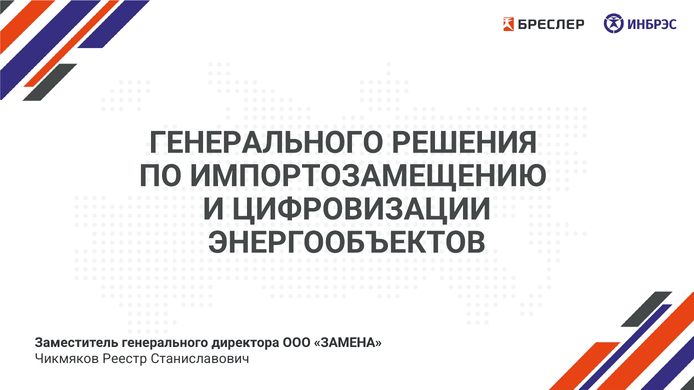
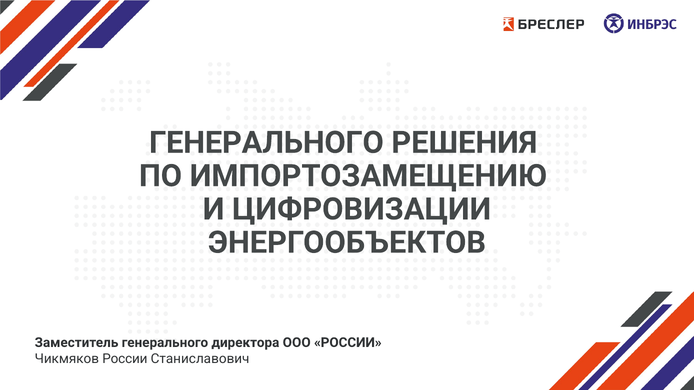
ООО ЗАМЕНА: ЗАМЕНА -> РОССИИ (348, 343)
Чикмяков Реестр: Реестр -> России (125, 359)
